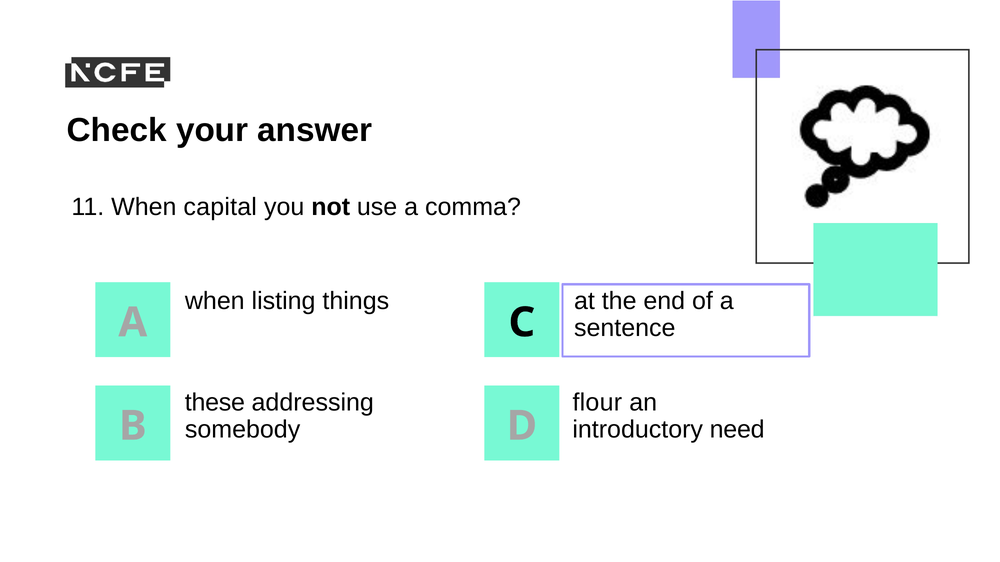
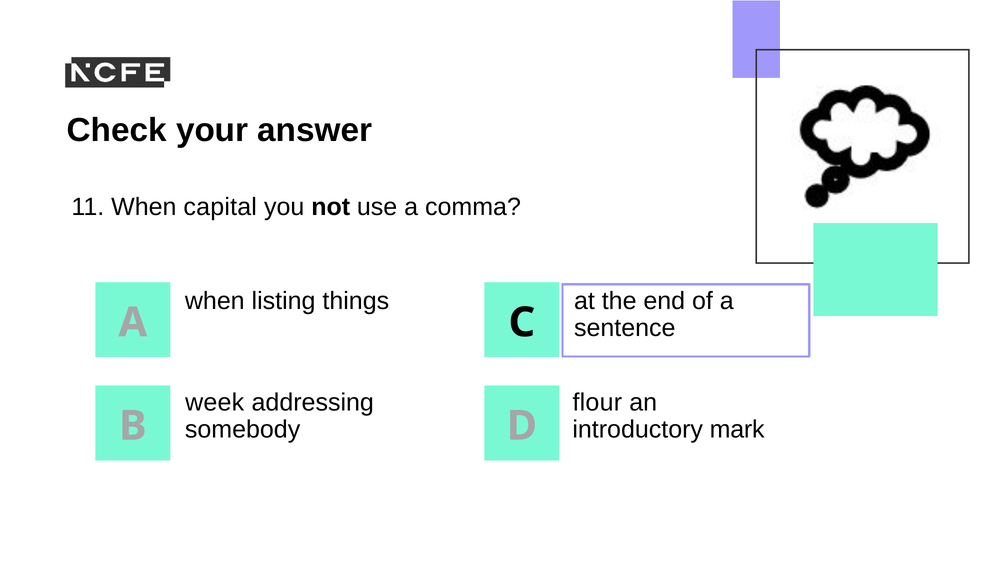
these: these -> week (215, 403)
need: need -> mark (737, 430)
